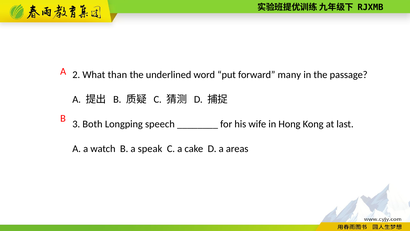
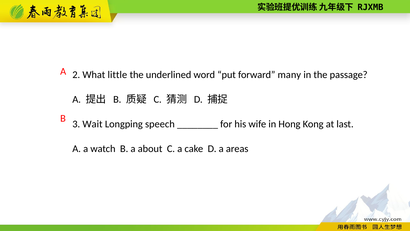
than: than -> little (117, 75)
Both: Both -> Wait (92, 124)
speak: speak -> about (150, 149)
